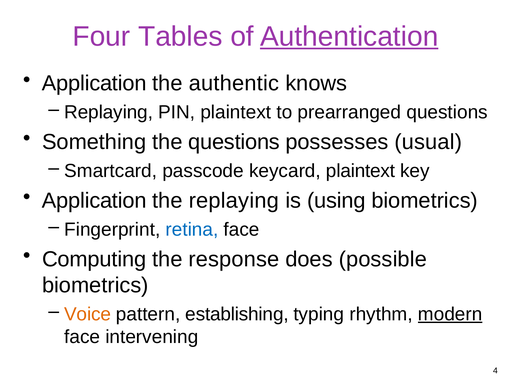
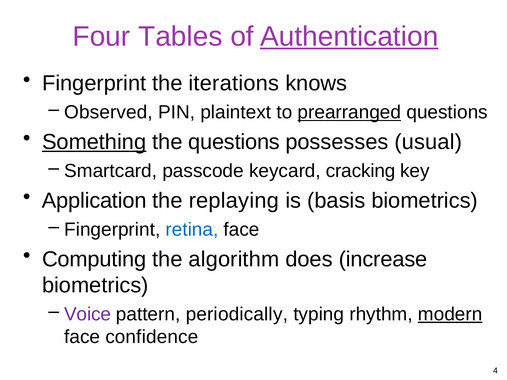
Application: Application -> Fingerprint (94, 84)
authentic: authentic -> iterations (234, 84)
Replaying: Replaying -> Observed (108, 112)
prearranged underline: none -> present (349, 112)
Something underline: none -> present (94, 142)
keycard plaintext: plaintext -> cracking (361, 171)
using: using -> basis (336, 201)
response: response -> algorithm (234, 259)
possible: possible -> increase (383, 259)
Voice colour: orange -> purple (88, 314)
establishing: establishing -> periodically (237, 314)
intervening: intervening -> confidence (152, 337)
